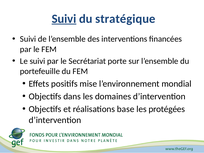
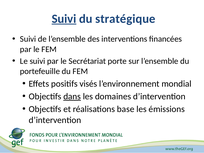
mise: mise -> visés (88, 84)
dans underline: none -> present (72, 96)
protégées: protégées -> émissions (167, 109)
